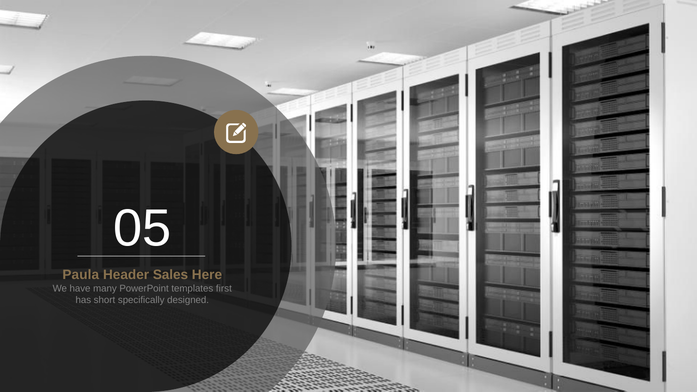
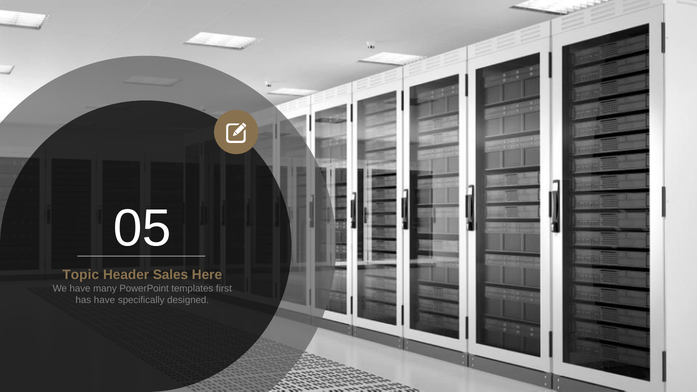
Paula: Paula -> Topic (81, 275)
has short: short -> have (104, 300)
